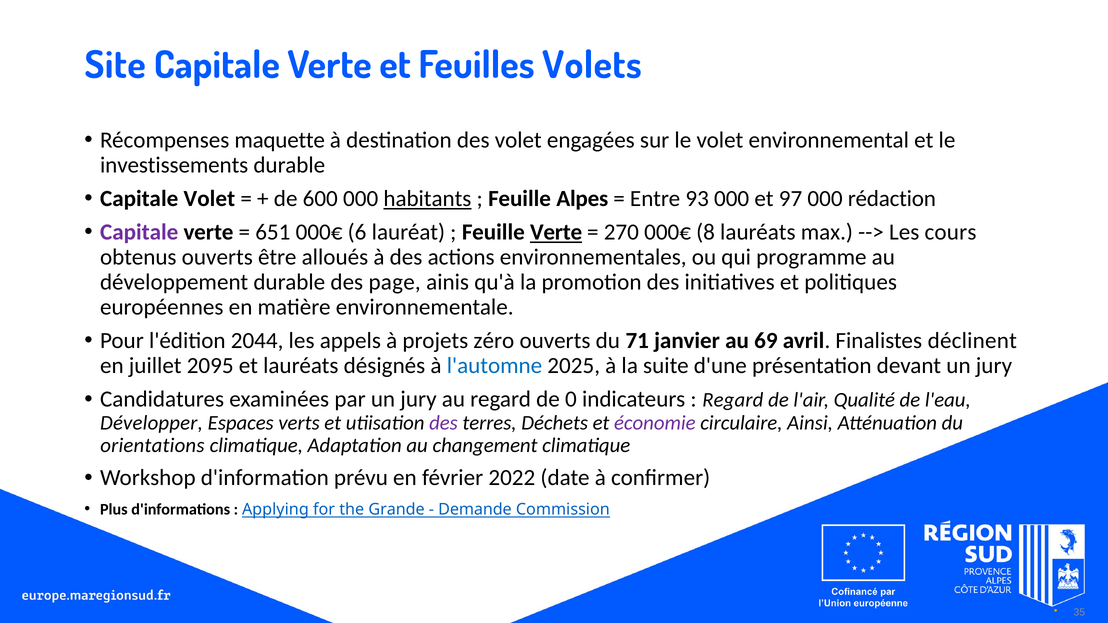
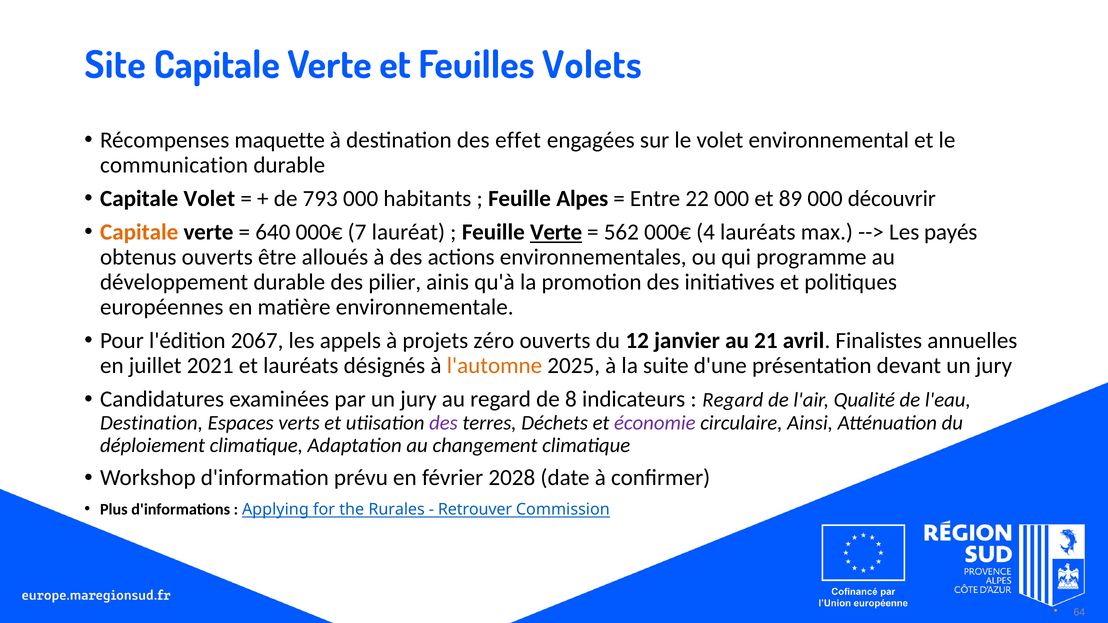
des volet: volet -> effet (518, 140)
investissements: investissements -> communication (174, 165)
600: 600 -> 793 (320, 199)
habitants underline: present -> none (427, 199)
93: 93 -> 22 (697, 199)
97: 97 -> 89 (791, 199)
rédaction: rédaction -> découvrir (892, 199)
Capitale colour: purple -> orange (139, 232)
651: 651 -> 640 (273, 232)
6: 6 -> 7 (357, 232)
270: 270 -> 562 (621, 232)
8: 8 -> 4 (706, 232)
cours: cours -> payés (951, 232)
page: page -> pilier (395, 282)
2044: 2044 -> 2067 (257, 341)
71: 71 -> 12 (637, 341)
69: 69 -> 21 (766, 341)
déclinent: déclinent -> annuelles (972, 341)
2095: 2095 -> 2021 (210, 366)
l'automne colour: blue -> orange (494, 366)
0: 0 -> 8 (571, 399)
Développer: Développer -> Destination (151, 423)
orientations: orientations -> déploiement (153, 446)
2022: 2022 -> 2028 (512, 478)
Grande: Grande -> Rurales (397, 510)
Demande: Demande -> Retrouver (475, 510)
35: 35 -> 64 (1079, 613)
